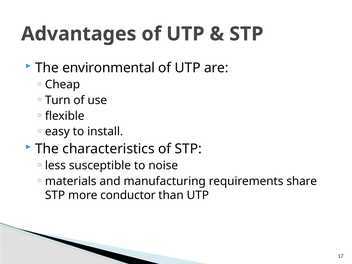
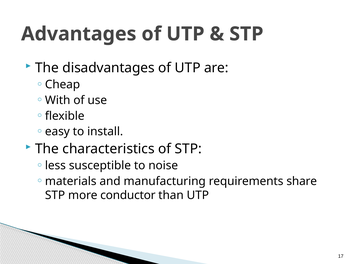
environmental: environmental -> disadvantages (109, 68)
Turn: Turn -> With (58, 100)
